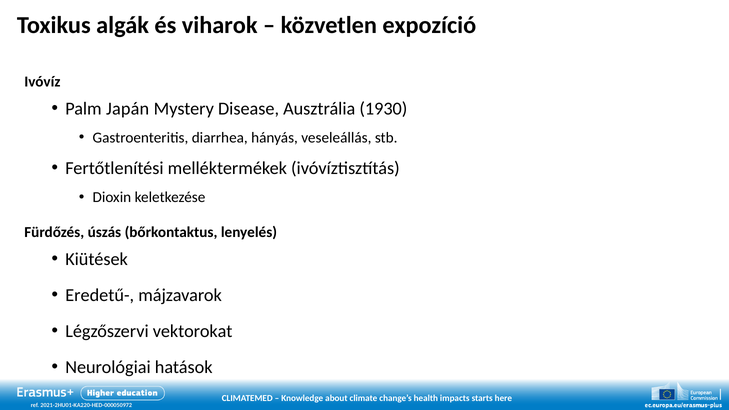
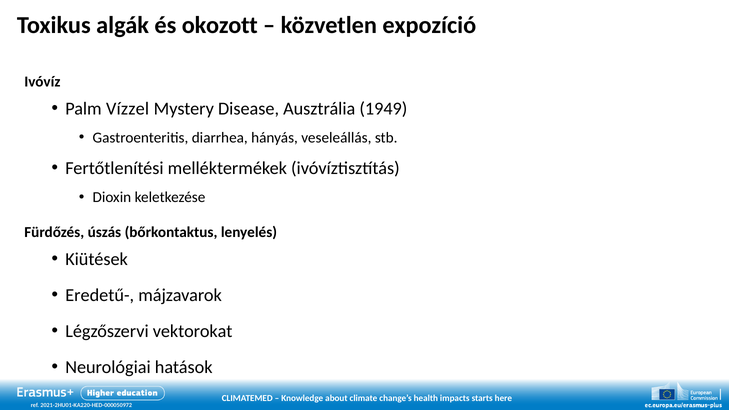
viharok: viharok -> okozott (220, 25)
Japán: Japán -> Vízzel (128, 109)
1930: 1930 -> 1949 (383, 109)
